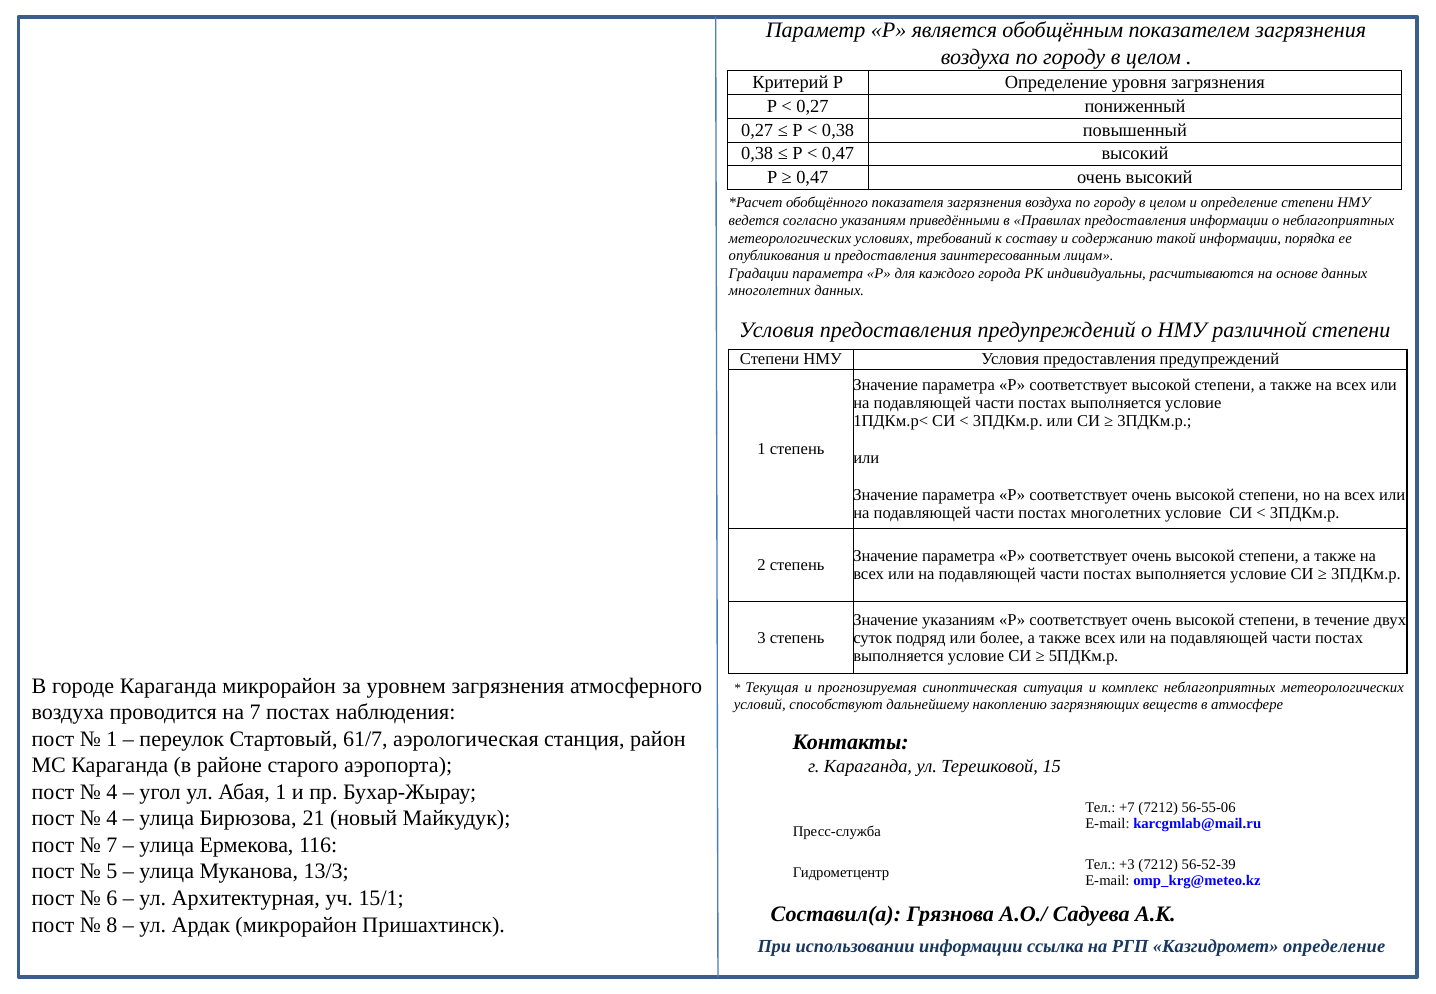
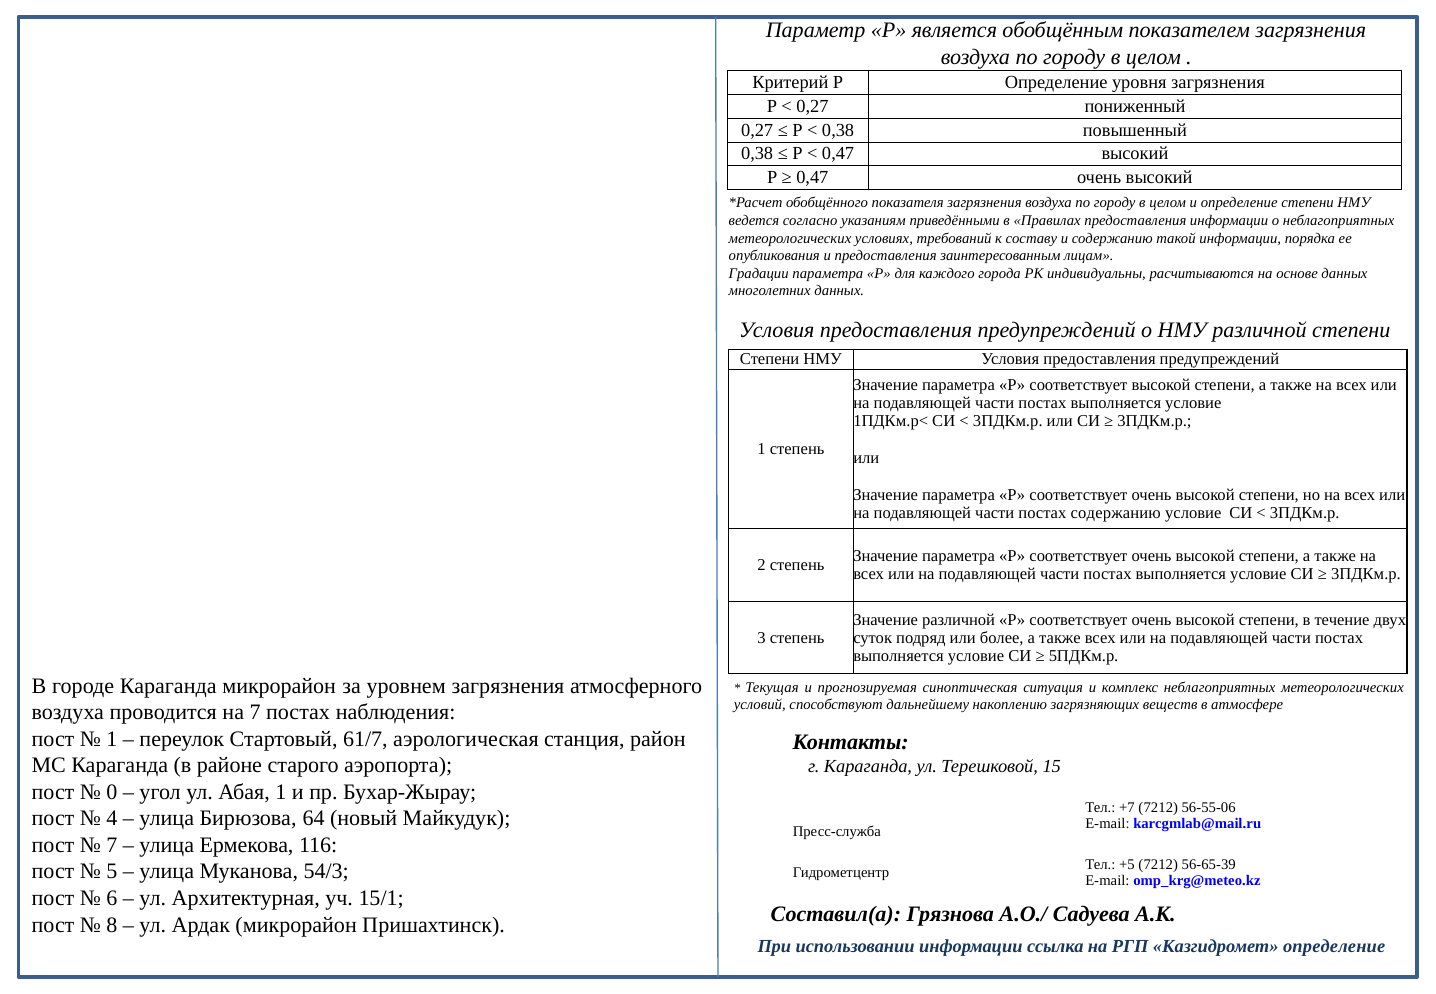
постах многолетних: многолетних -> содержанию (1116, 513)
Значение указаниям: указаниям -> различной (959, 620)
4: 4 -> 0 (112, 792)
21: 21 -> 64 (314, 819)
+3: +3 -> +5 (1127, 865)
56-52-39: 56-52-39 -> 56-65-39 (1209, 865)
13/3: 13/3 -> 54/3 (326, 872)
